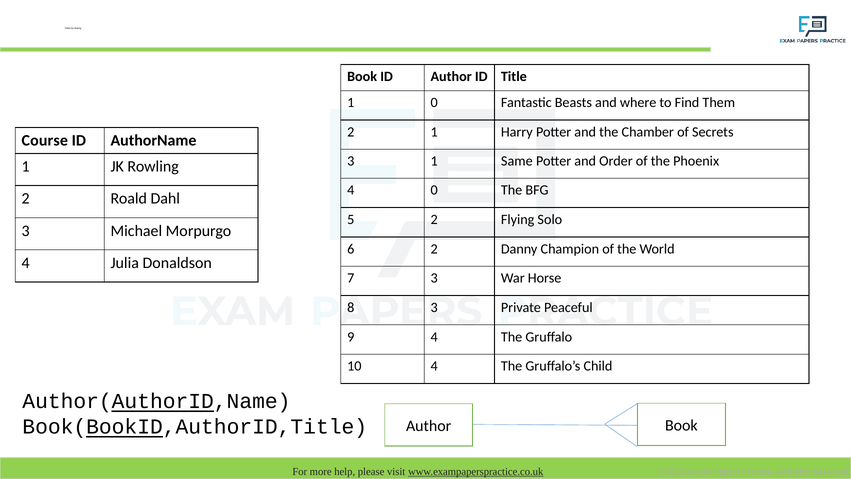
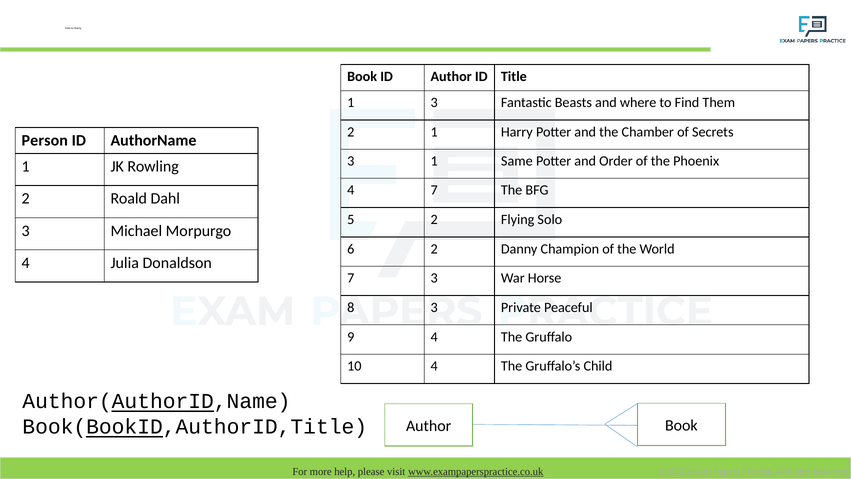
1 0: 0 -> 3 (434, 103)
Course: Course -> Person (45, 141)
4 0: 0 -> 7 (434, 190)
